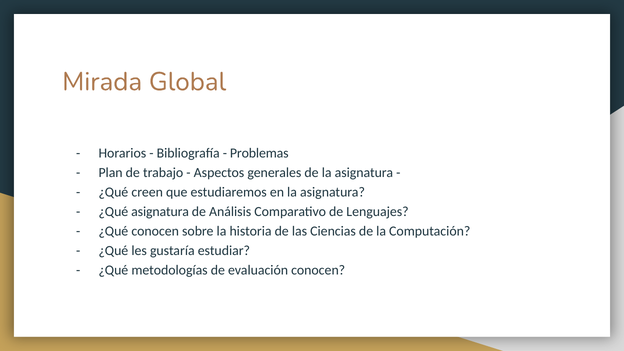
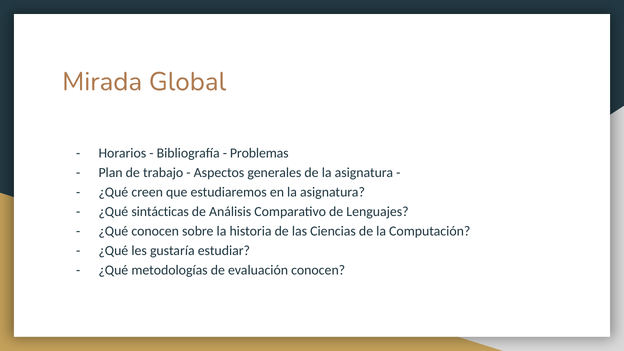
¿Qué asignatura: asignatura -> sintácticas (160, 212)
